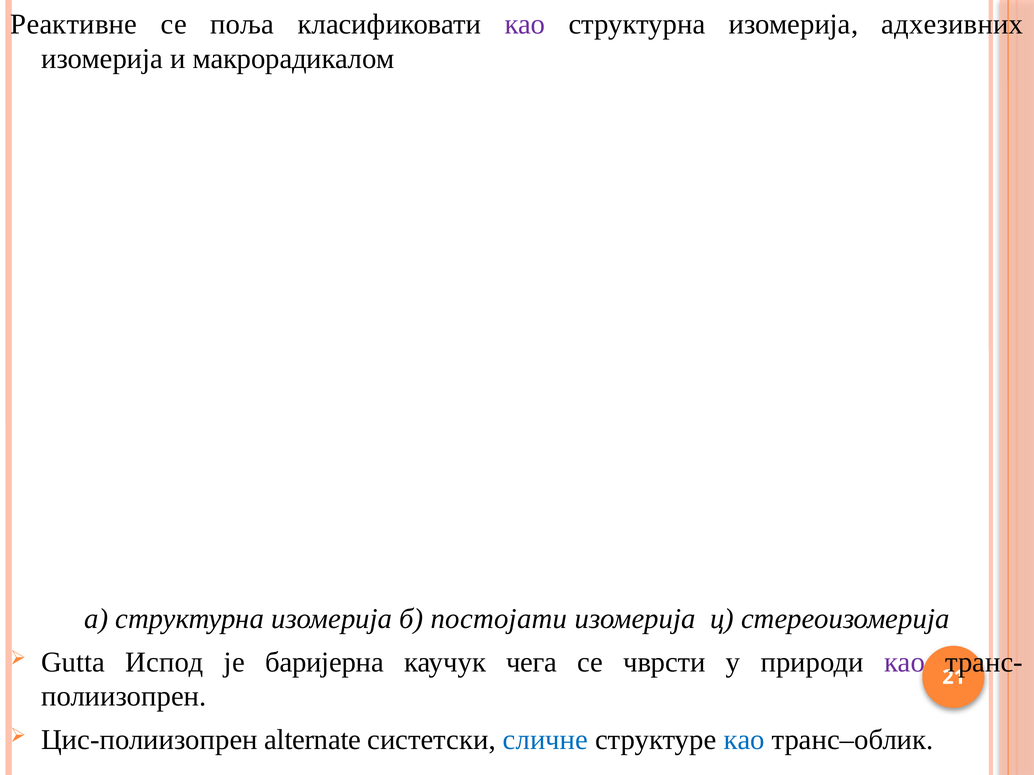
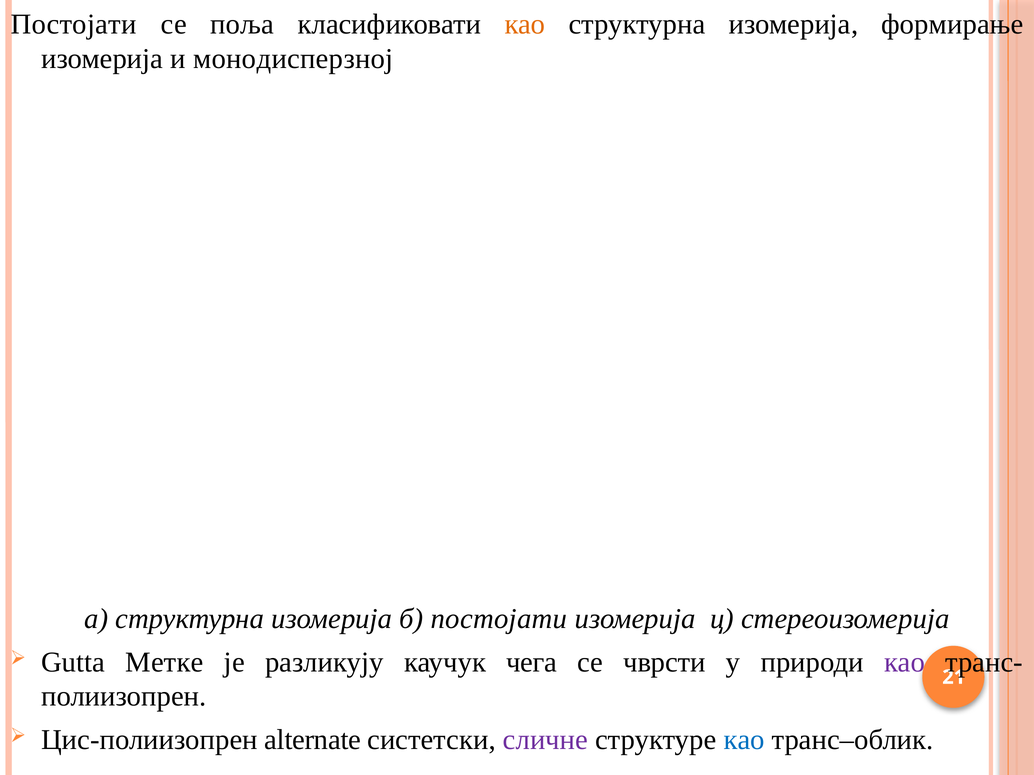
Реактивне: Реактивне -> Постојати (74, 24)
као colour: purple -> orange (525, 24)
адхезивних: адхезивних -> формирање (952, 24)
макрорадикалом: макрорадикалом -> монодисперзној (293, 59)
Испод: Испод -> Метке (164, 662)
баријерна: баријерна -> разликују (324, 662)
сличне colour: blue -> purple (545, 740)
